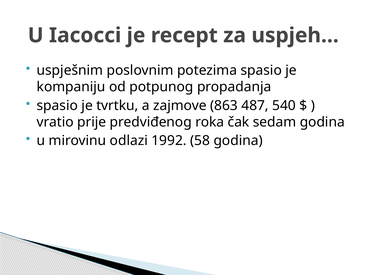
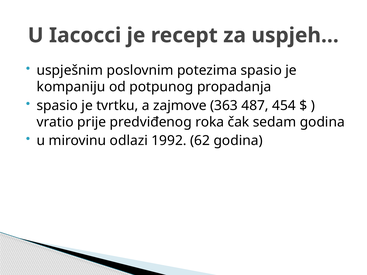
863: 863 -> 363 (224, 106)
540: 540 -> 454 (284, 106)
58: 58 -> 62 (200, 141)
